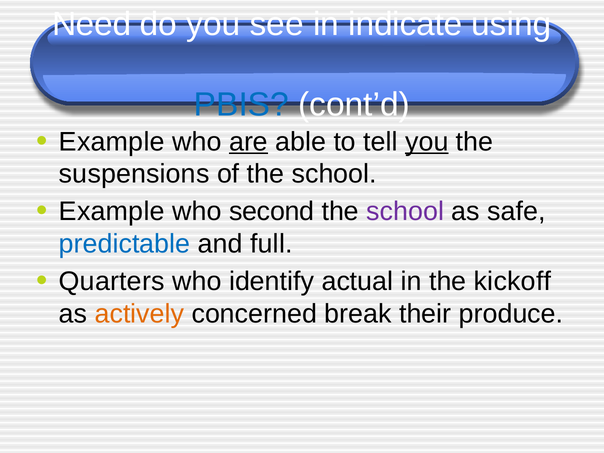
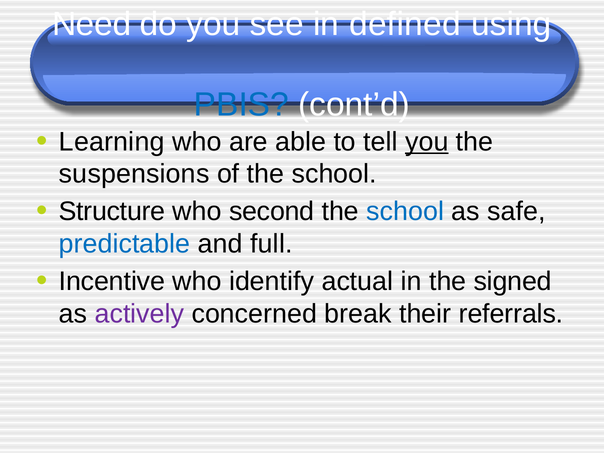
indicate: indicate -> defined (405, 24)
Example: Example -> Learning (112, 142)
are underline: present -> none (248, 142)
Example: Example -> Structure (112, 212)
school colour: purple -> blue (405, 212)
Quarters: Quarters -> Incentive (112, 281)
kickoff: kickoff -> signed (513, 281)
actively colour: orange -> purple (139, 314)
produce: produce -> referrals (511, 314)
